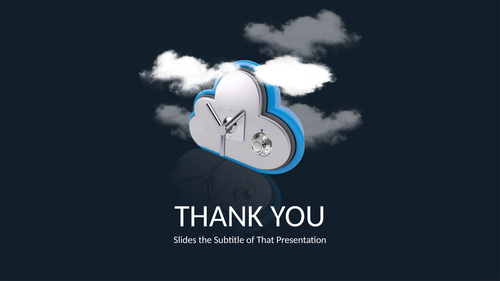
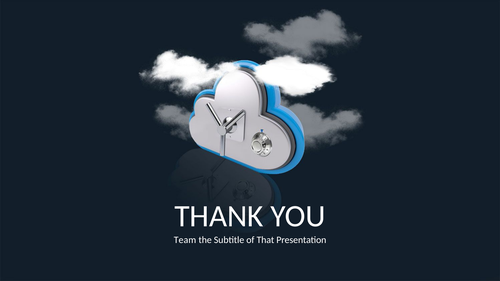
Slides: Slides -> Team (185, 240)
